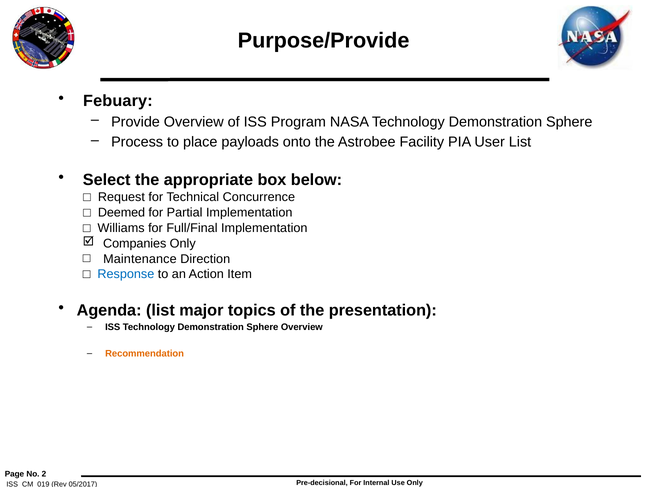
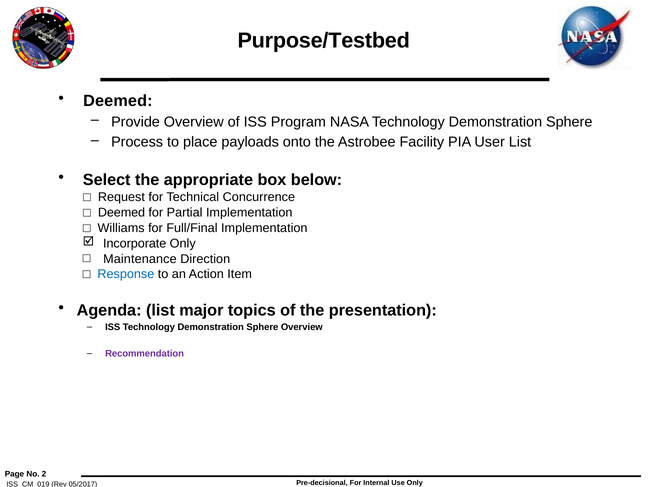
Purpose/Provide: Purpose/Provide -> Purpose/Testbed (324, 41)
Febuary: Febuary -> Deemed (118, 101)
Companies: Companies -> Incorporate (135, 243)
Recommendation colour: orange -> purple (145, 354)
